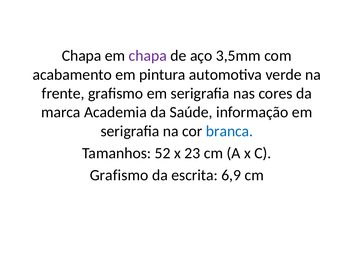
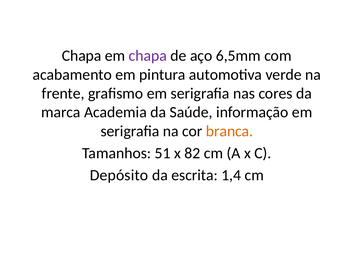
3,5mm: 3,5mm -> 6,5mm (238, 56)
branca colour: blue -> orange (230, 131)
52: 52 -> 51 (163, 153)
23: 23 -> 82 (192, 153)
Grafismo: Grafismo -> Depósito (119, 175)
6,9: 6,9 -> 1,4 (231, 175)
